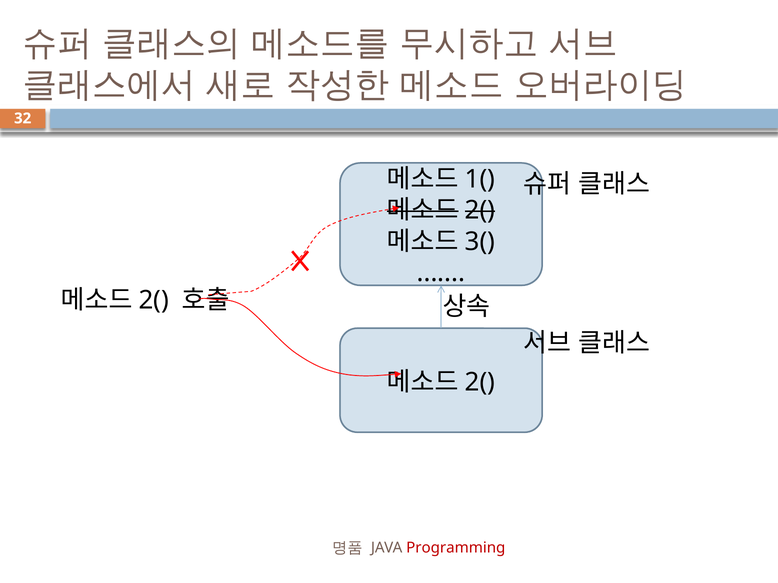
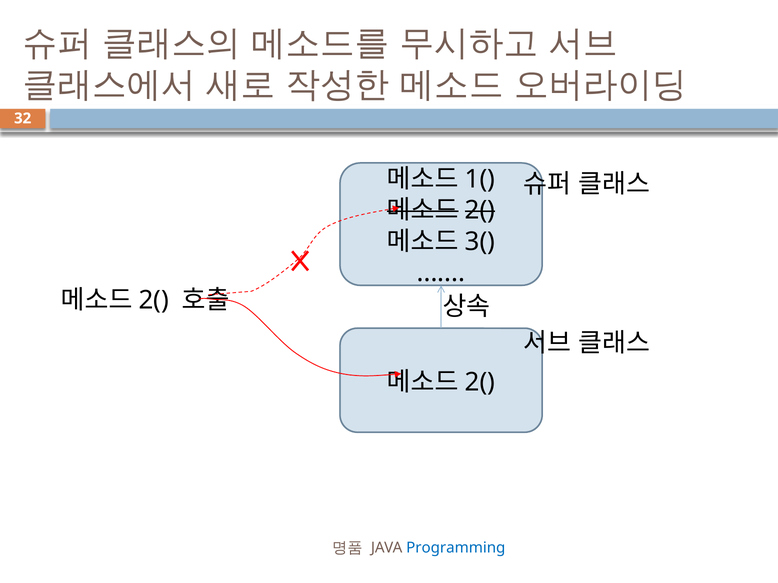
Programming colour: red -> blue (456, 548)
